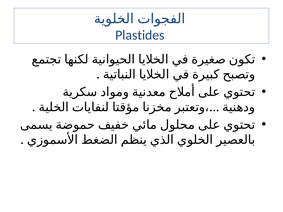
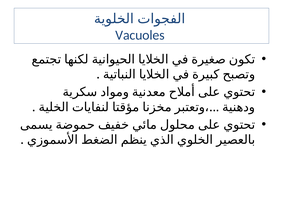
Plastides: Plastides -> Vacuoles (140, 35)
